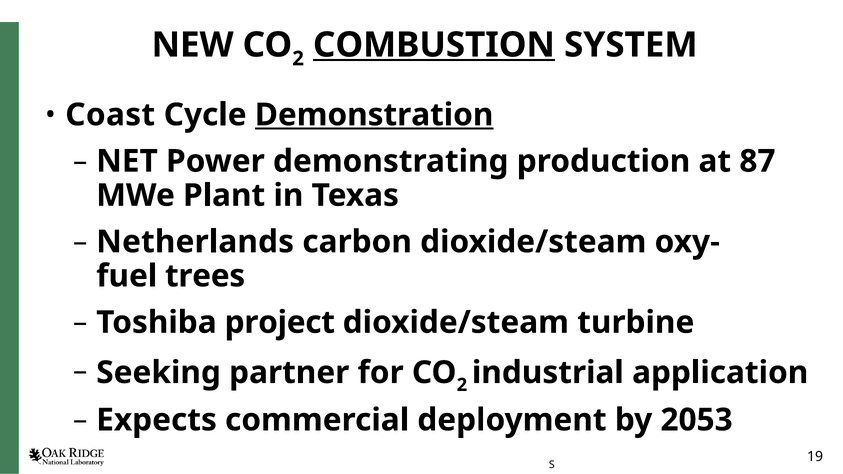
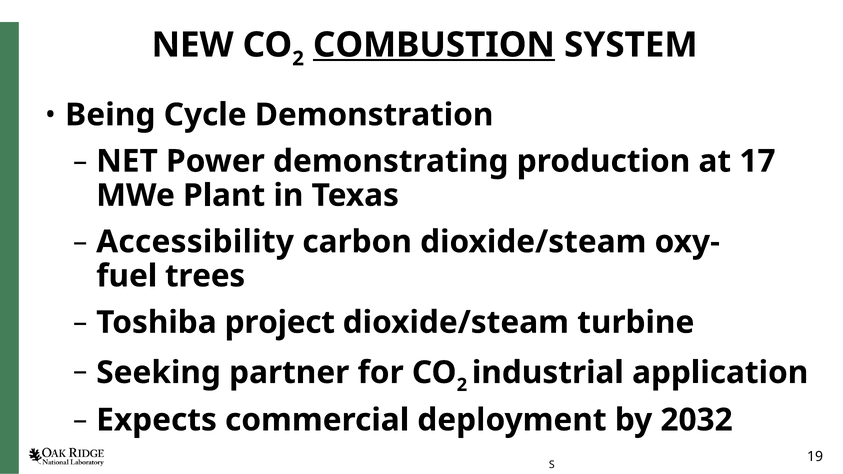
Coast: Coast -> Being (110, 115)
Demonstration underline: present -> none (374, 115)
87: 87 -> 17 (757, 161)
Netherlands: Netherlands -> Accessibility (195, 242)
2053: 2053 -> 2032 (697, 420)
